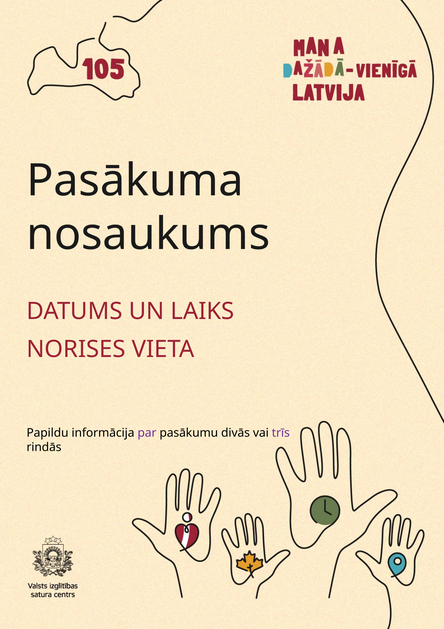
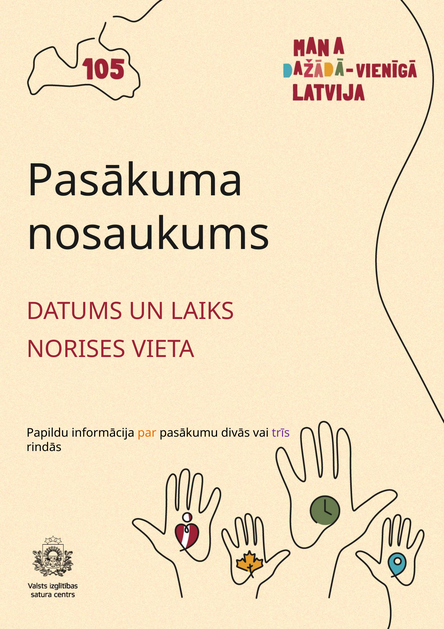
par colour: purple -> orange (147, 432)
